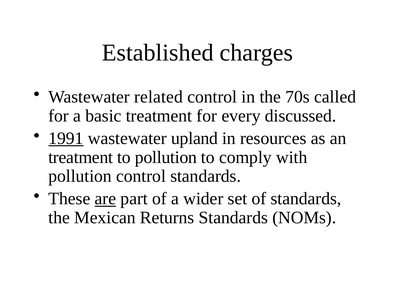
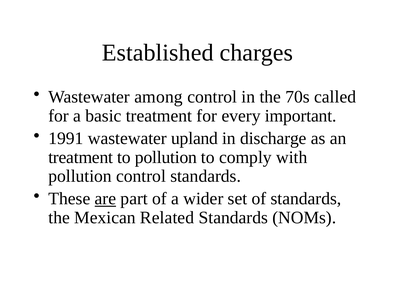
related: related -> among (159, 97)
discussed: discussed -> important (301, 116)
1991 underline: present -> none (66, 138)
resources: resources -> discharge (273, 138)
Returns: Returns -> Related (167, 218)
